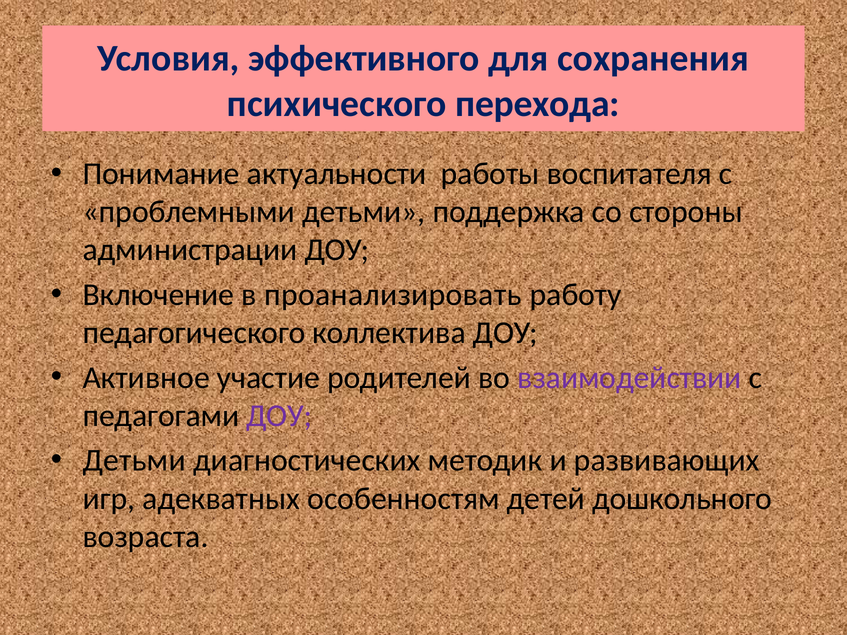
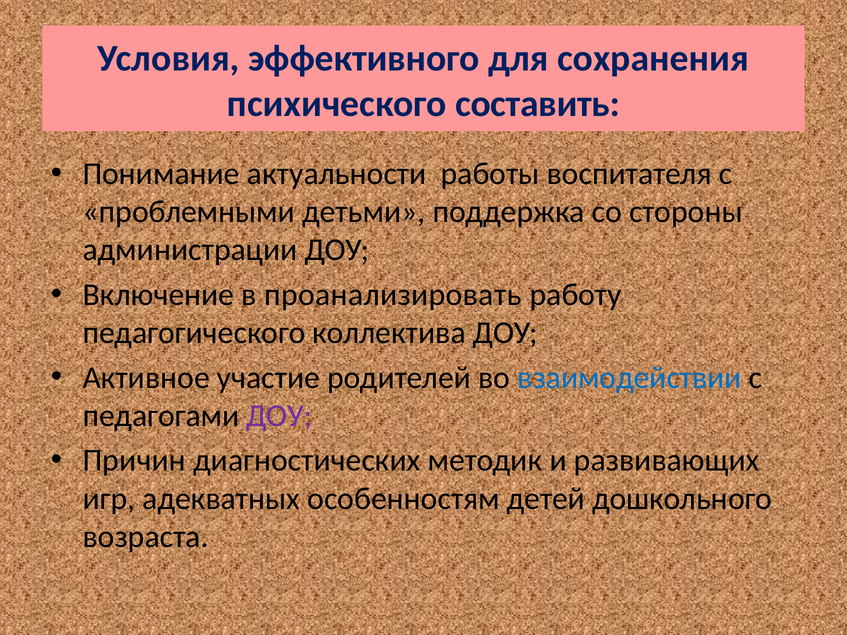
перехода: перехода -> составить (538, 104)
взаимодействии colour: purple -> blue (629, 378)
Детьми: Детьми -> Причин (134, 461)
